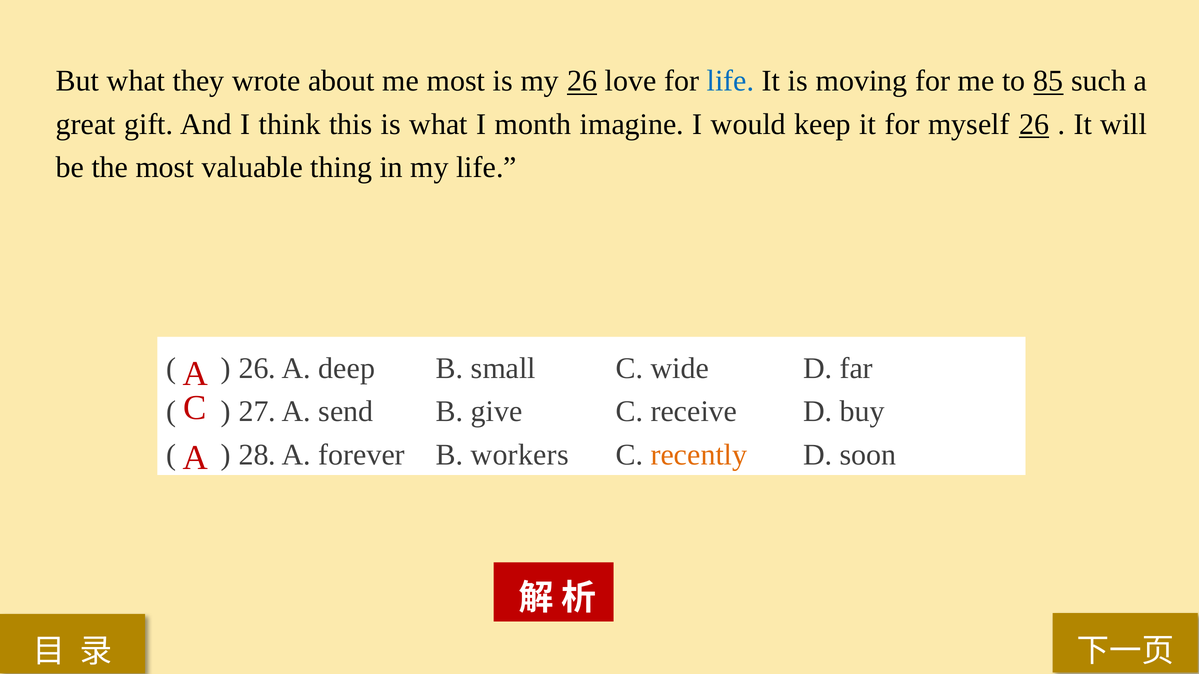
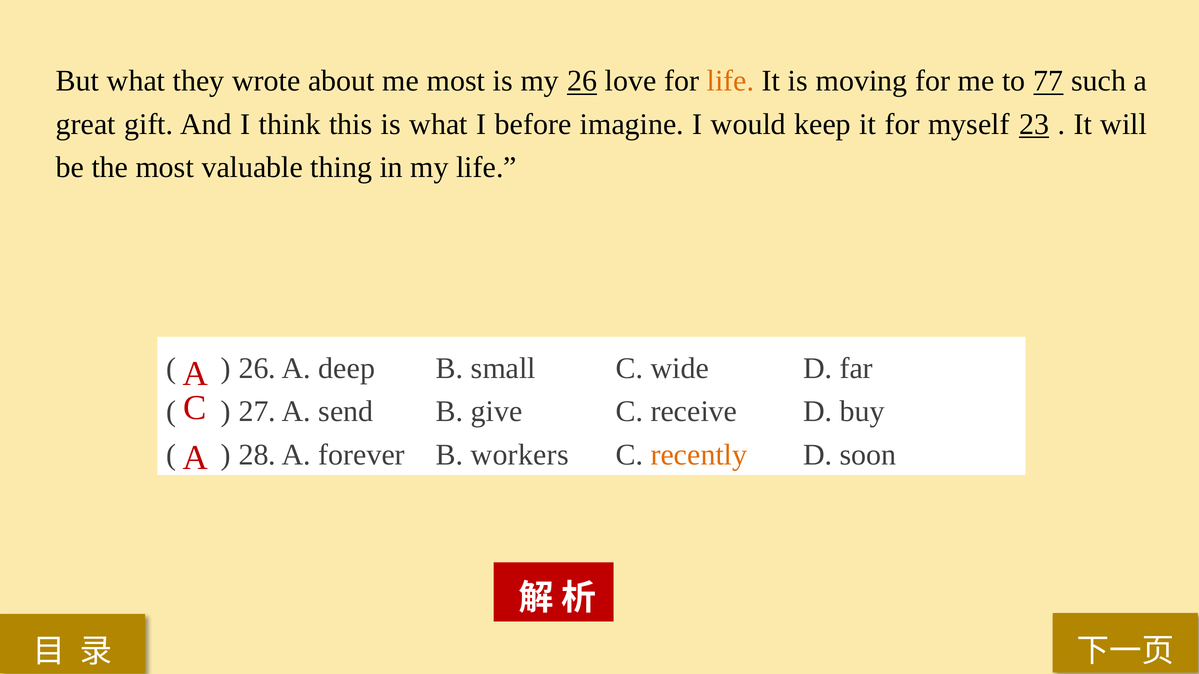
life colour: blue -> orange (731, 81)
85: 85 -> 77 (1048, 81)
month: month -> before (533, 124)
myself 26: 26 -> 23 (1034, 124)
